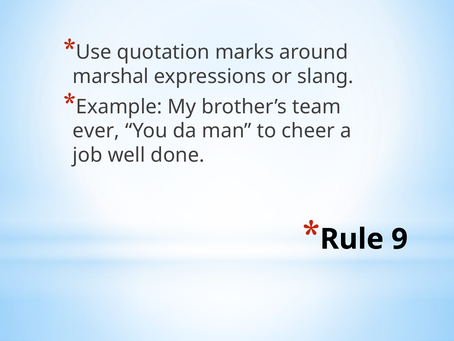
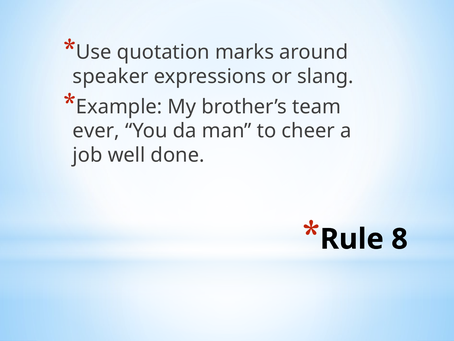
marshal: marshal -> speaker (111, 76)
9: 9 -> 8 (400, 239)
